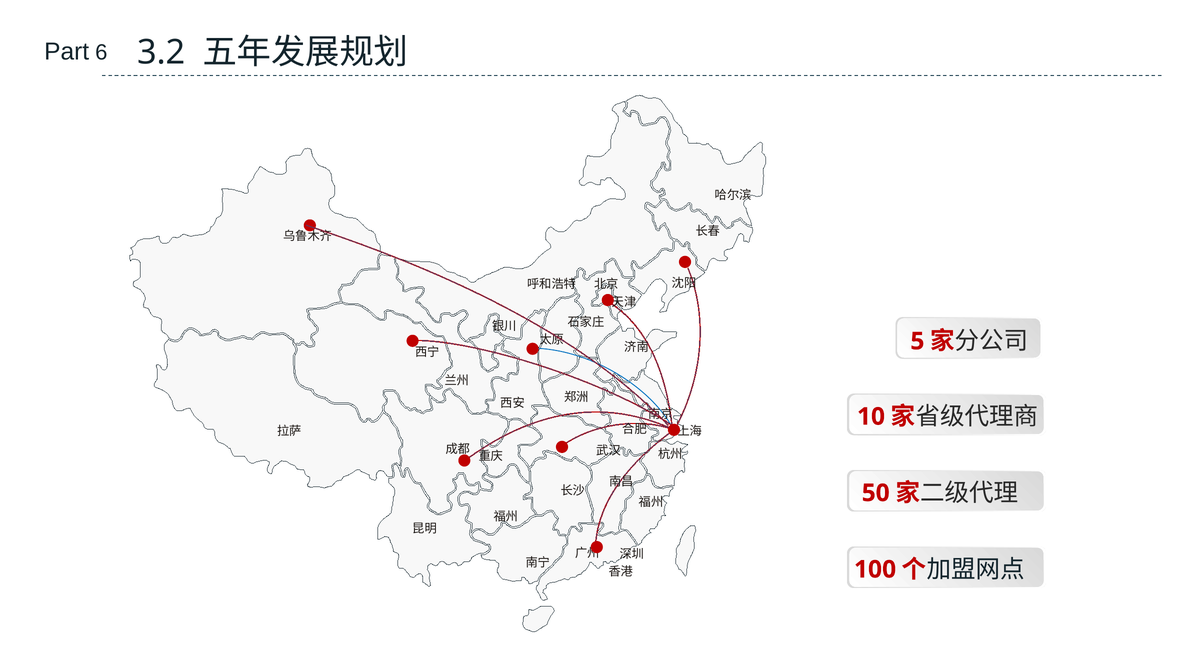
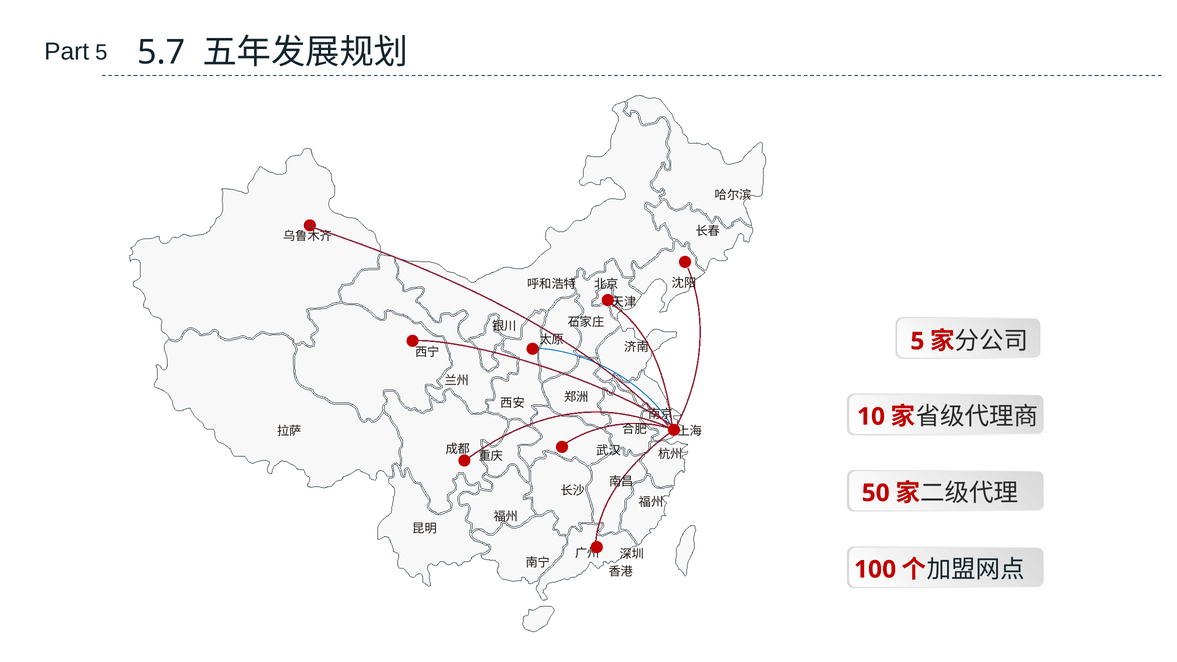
Part 6: 6 -> 5 (101, 53)
3.2: 3.2 -> 5.7 (161, 52)
